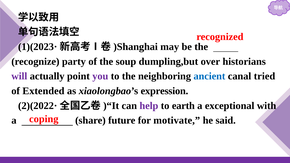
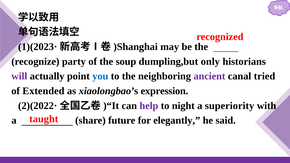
over: over -> only (210, 61)
you colour: purple -> blue (100, 76)
ancient colour: blue -> purple (209, 76)
earth: earth -> night (183, 106)
exceptional: exceptional -> superiority (230, 106)
coping: coping -> taught (44, 119)
motivate: motivate -> elegantly (177, 120)
